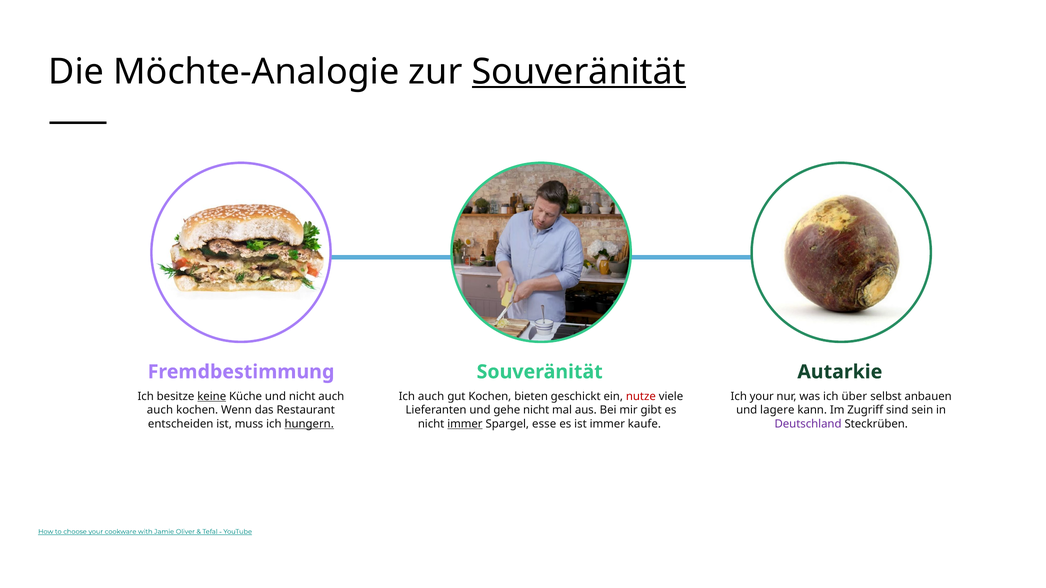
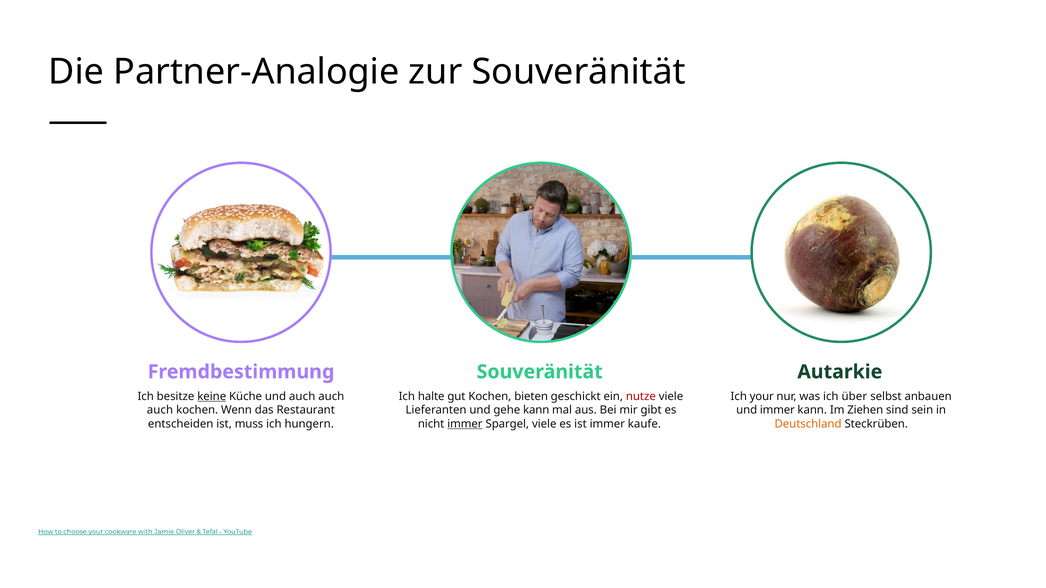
Möchte-Analogie: Möchte-Analogie -> Partner-Analogie (256, 72)
Souveränität underline: present -> none (579, 72)
und nicht: nicht -> auch (302, 397)
Ich auch: auch -> halte (431, 397)
gehe nicht: nicht -> kann (536, 410)
und lagere: lagere -> immer (777, 410)
Zugriff: Zugriff -> Ziehen (865, 410)
hungern underline: present -> none (309, 424)
Spargel esse: esse -> viele (544, 424)
Deutschland colour: purple -> orange (808, 424)
